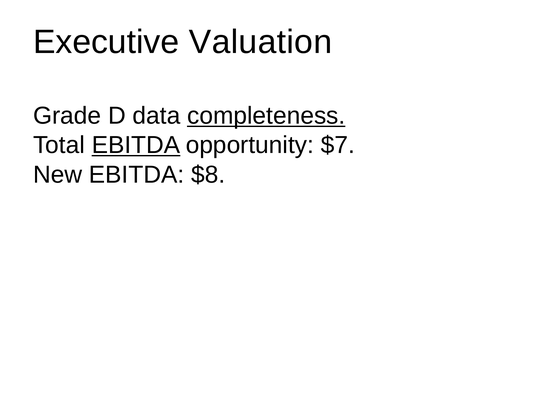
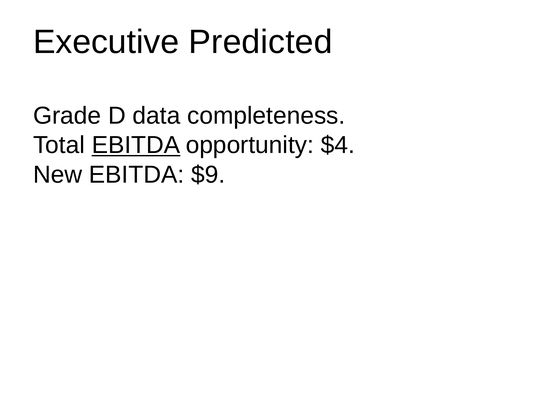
Valuation: Valuation -> Predicted (261, 42)
completeness underline: present -> none (266, 116)
$7: $7 -> $4 (338, 145)
$8: $8 -> $9 (208, 175)
